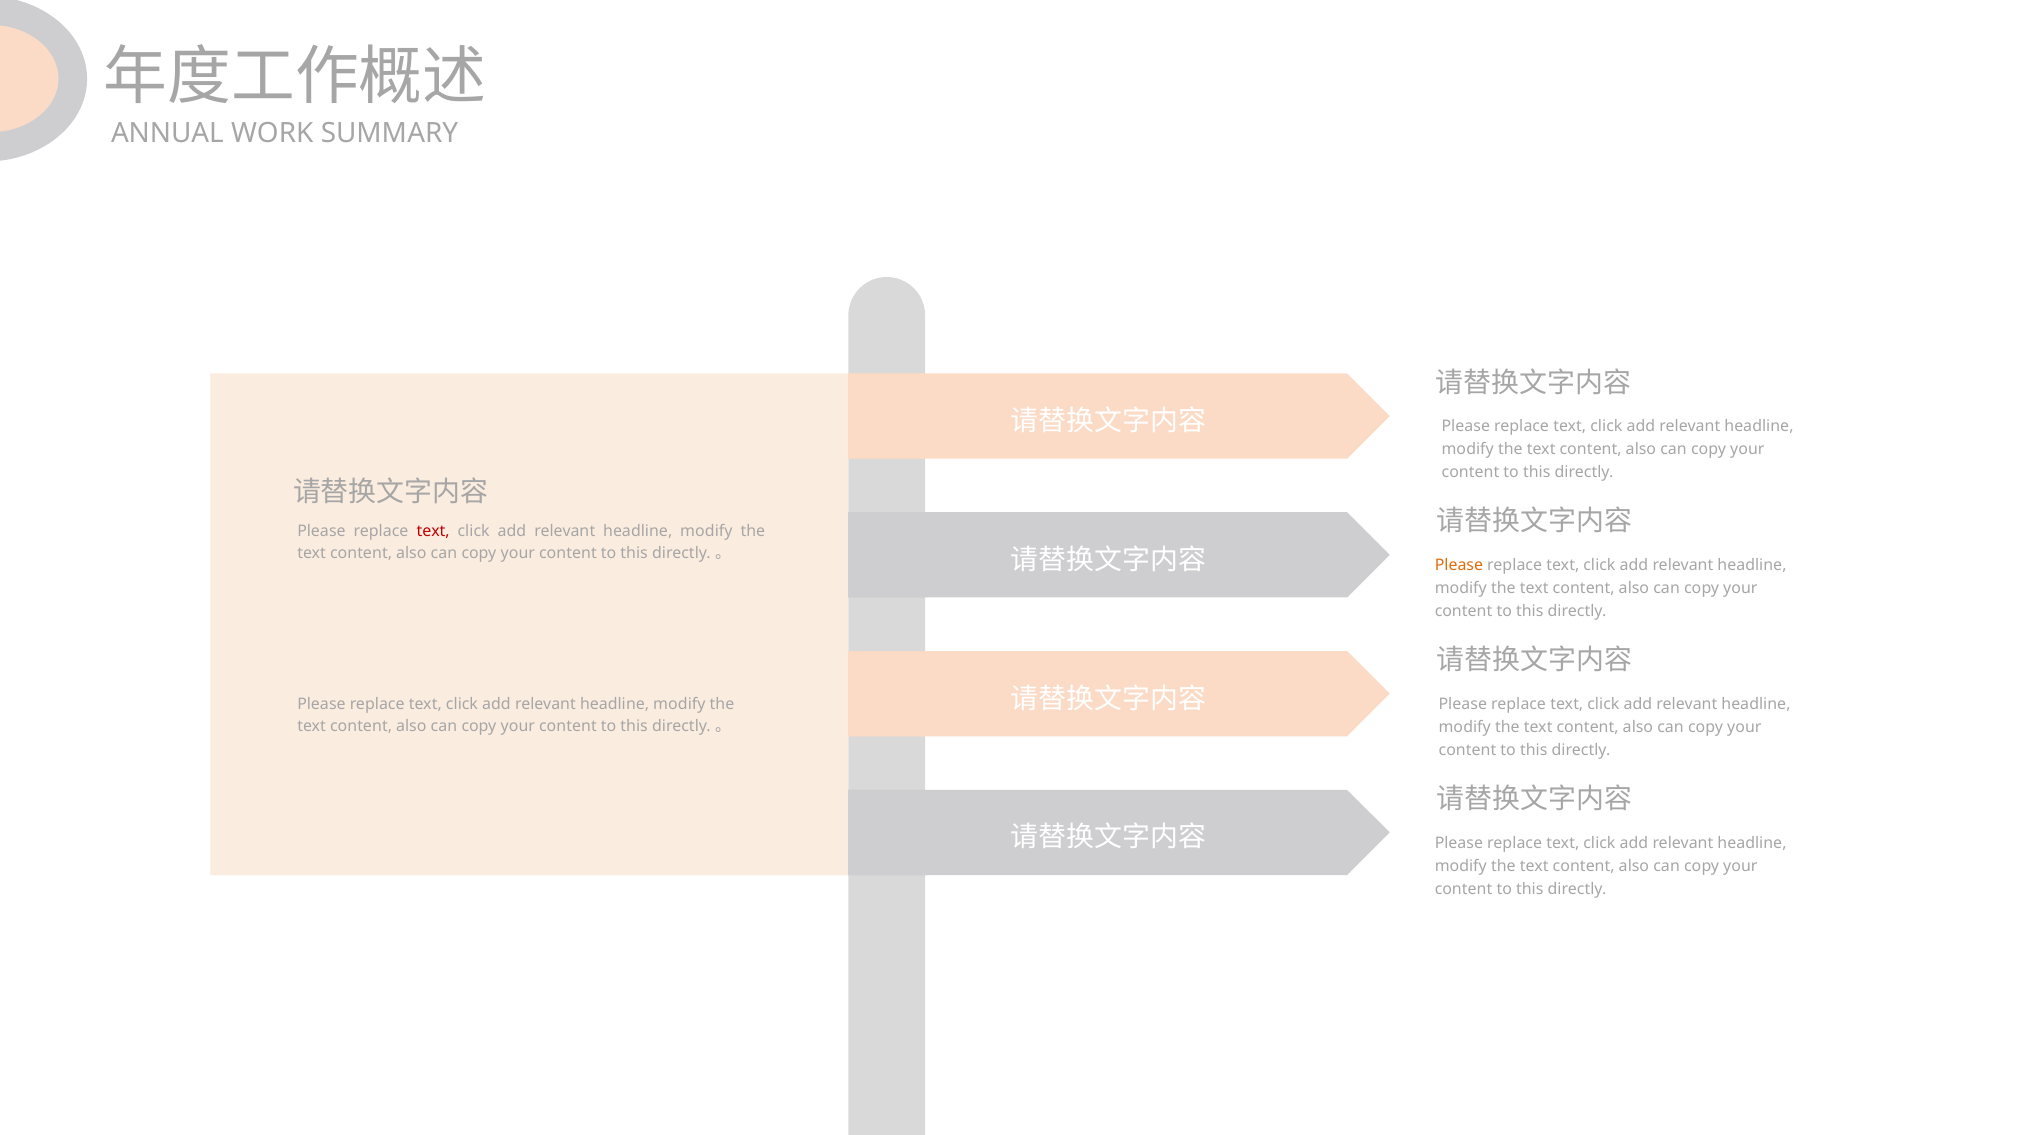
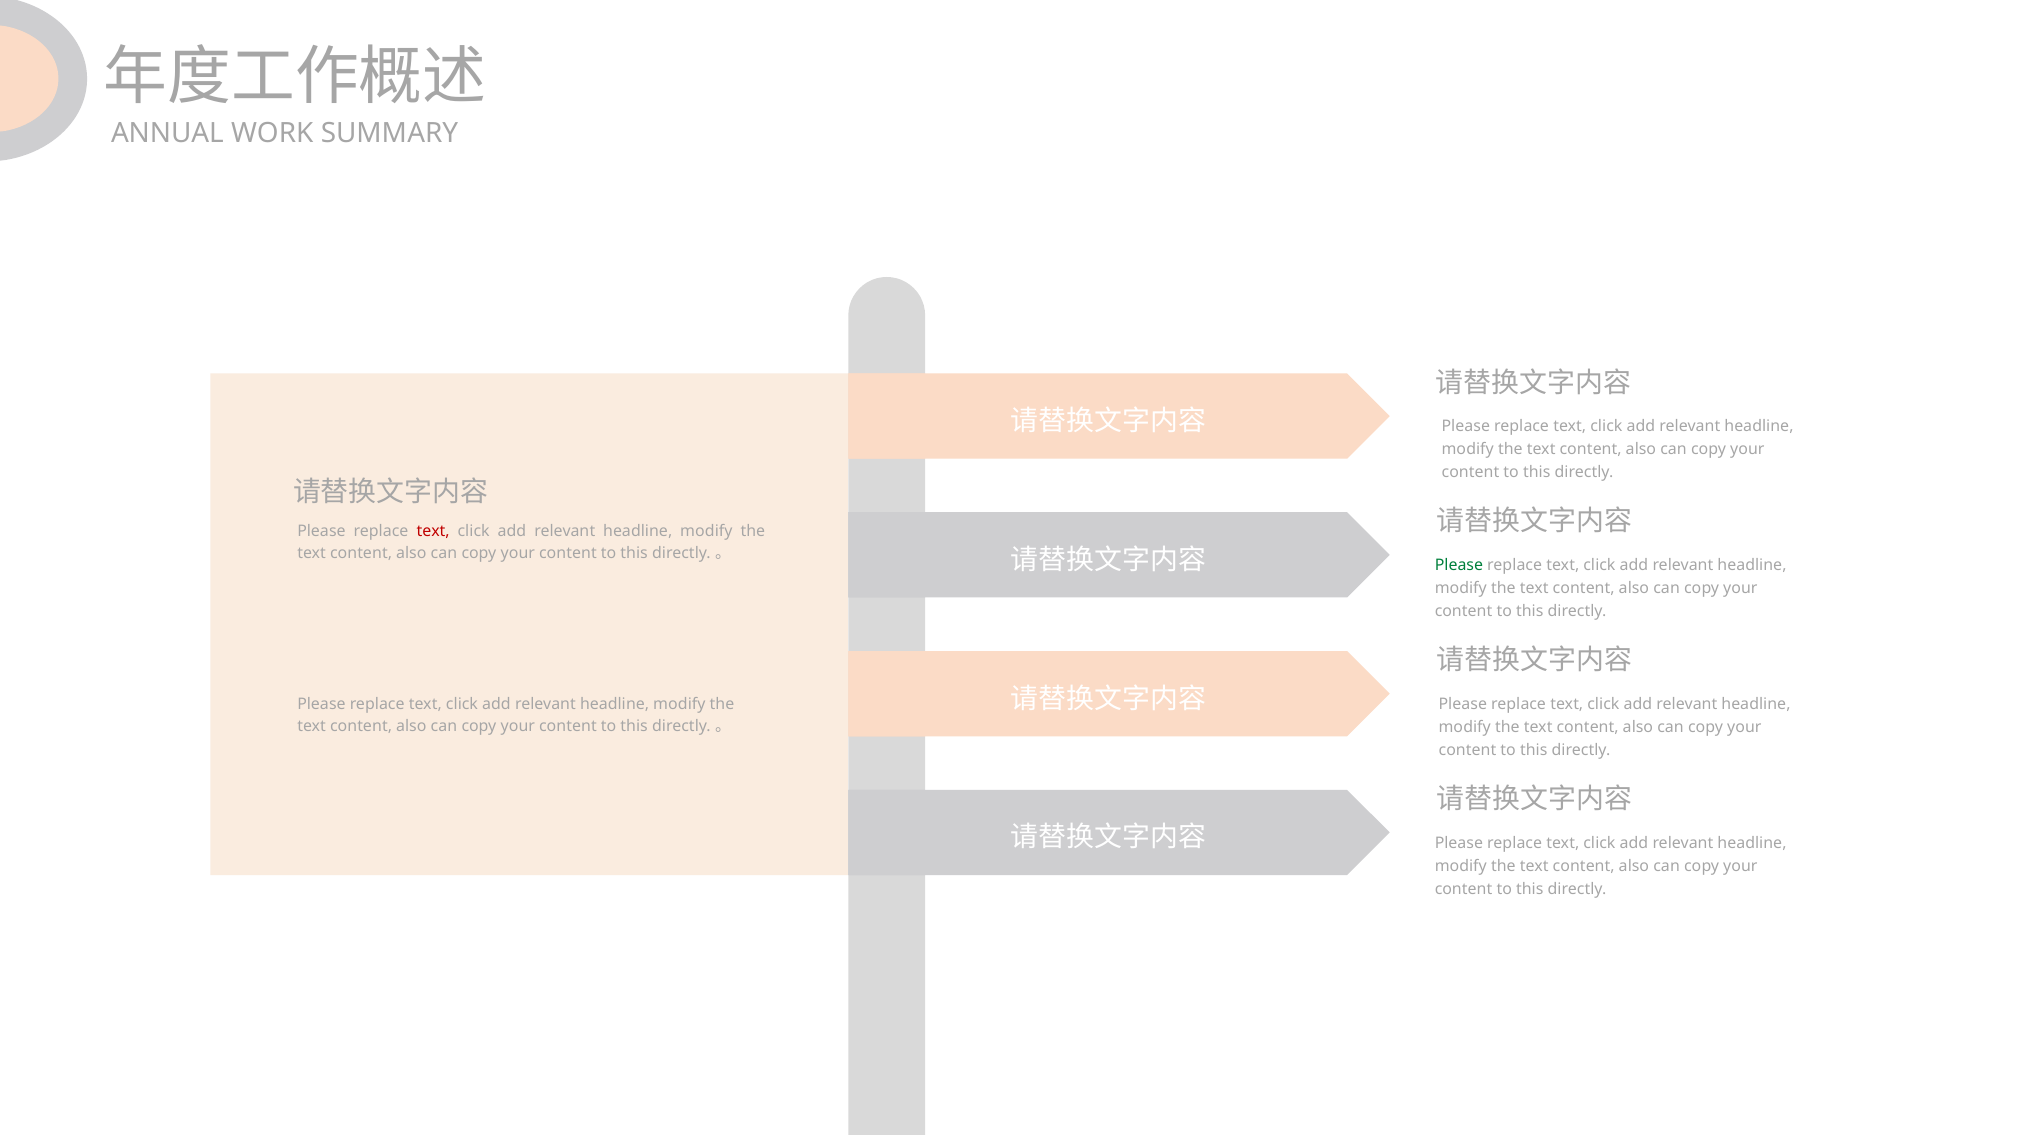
Please colour: orange -> green (1459, 565)
